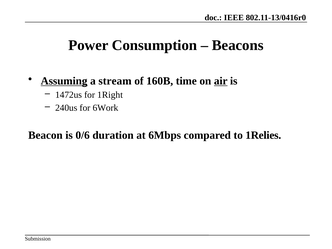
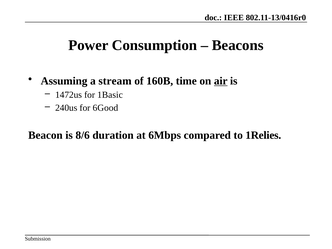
Assuming underline: present -> none (64, 81)
1Right: 1Right -> 1Basic (110, 95)
6Work: 6Work -> 6Good (105, 108)
0/6: 0/6 -> 8/6 (83, 135)
